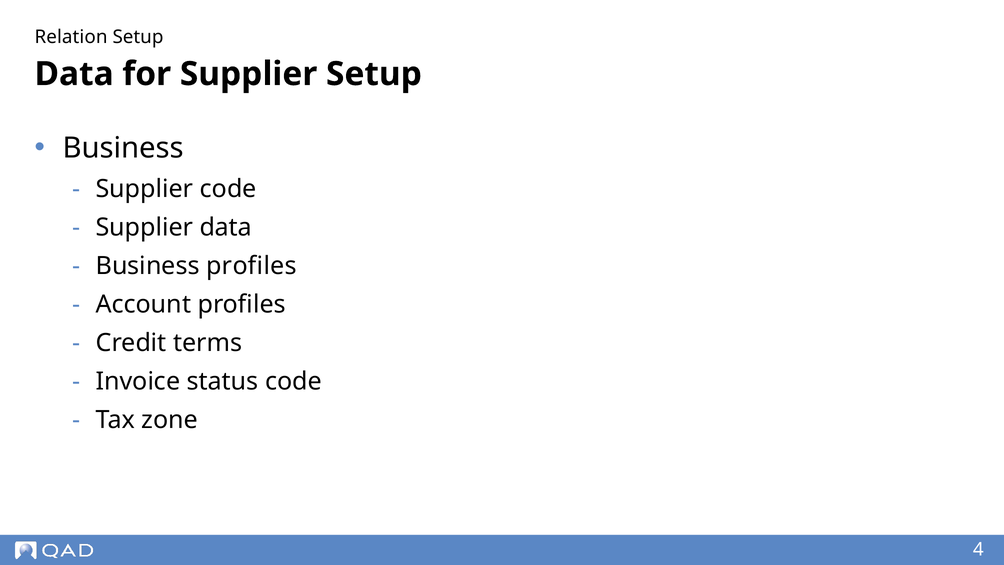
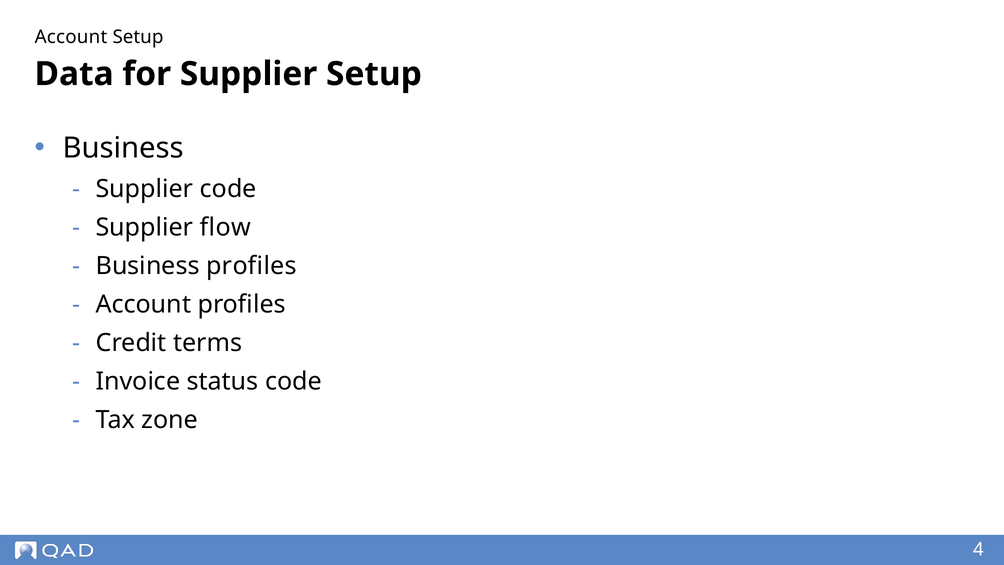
Relation: Relation -> Account (71, 37)
Supplier data: data -> flow (225, 227)
